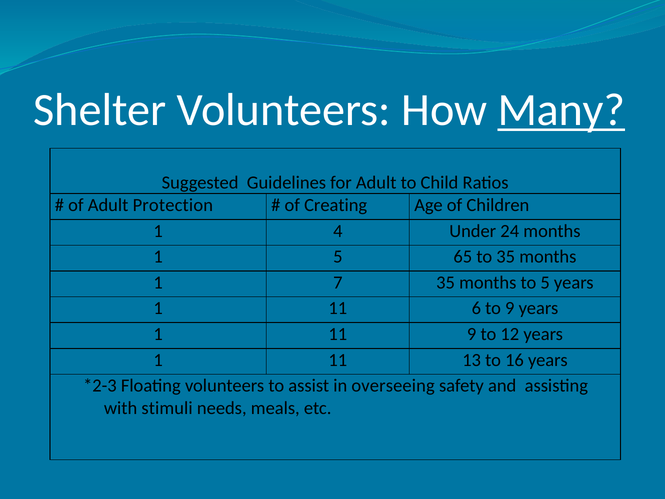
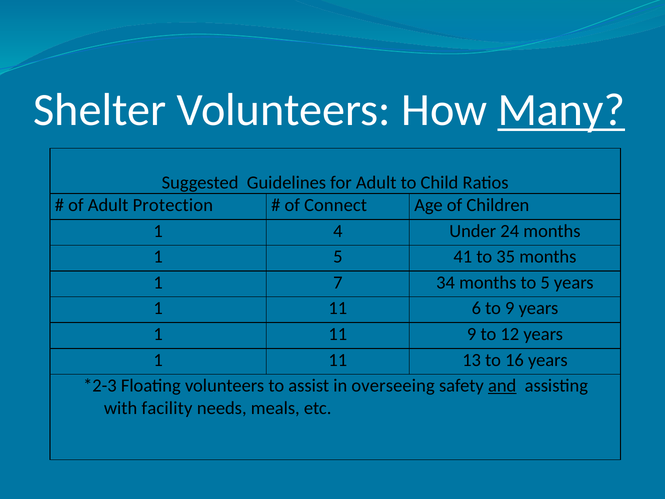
Creating: Creating -> Connect (336, 205)
65: 65 -> 41 (463, 257)
7 35: 35 -> 34 (446, 282)
and underline: none -> present (502, 386)
stimuli: stimuli -> facility (167, 408)
